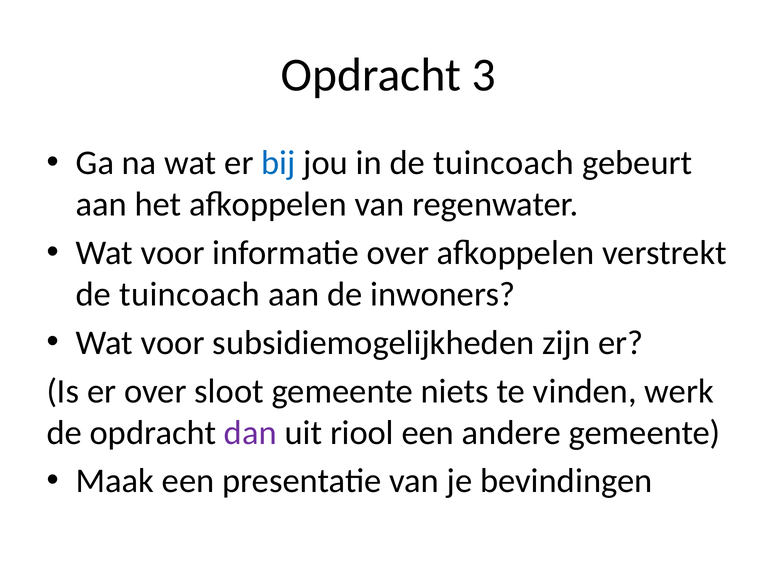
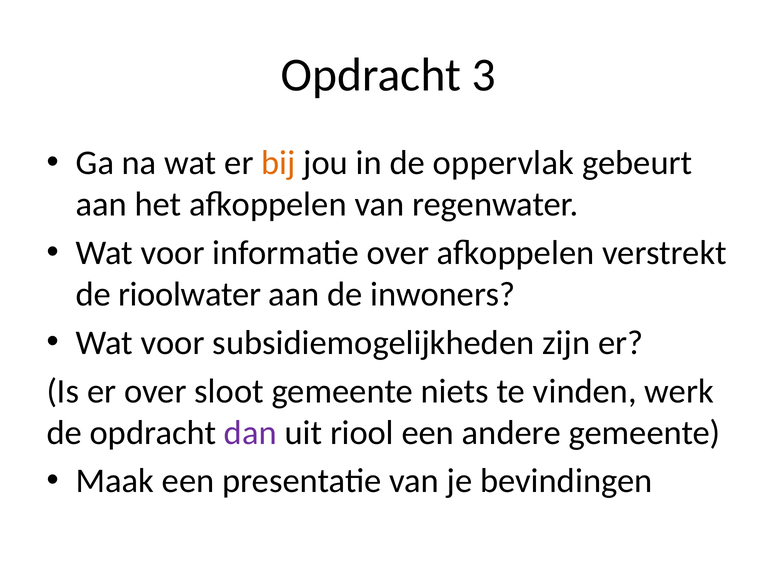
bij colour: blue -> orange (279, 163)
in de tuincoach: tuincoach -> oppervlak (503, 163)
tuincoach: tuincoach -> rioolwater (190, 294)
